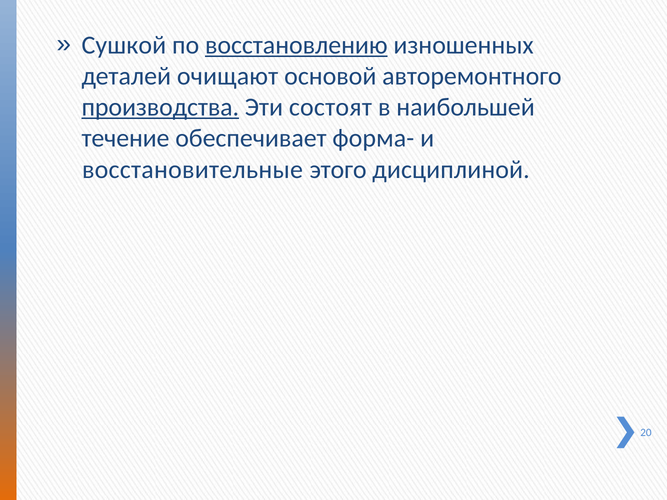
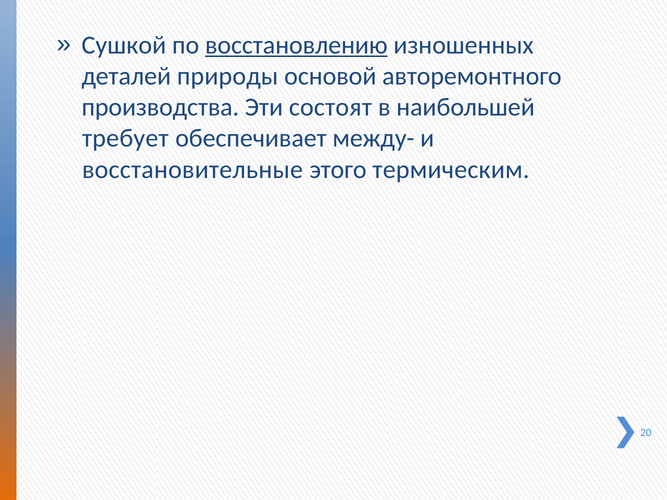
очищают: очищают -> природы (228, 76)
производства underline: present -> none (160, 107)
течение: течение -> требует (125, 138)
форма-: форма- -> между- (373, 138)
дисциплиной: дисциплиной -> термическим (451, 170)
